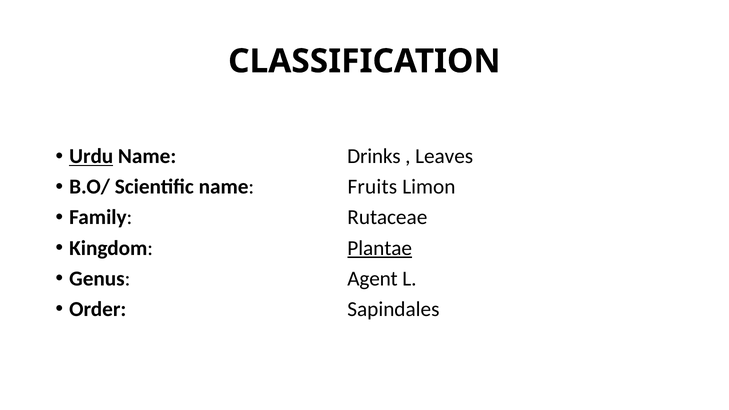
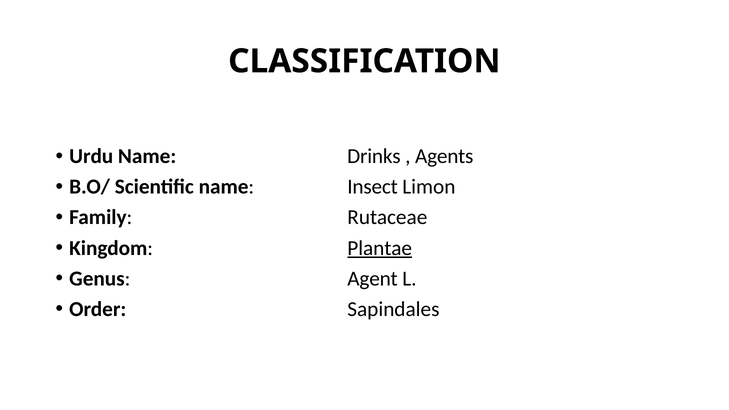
Urdu underline: present -> none (91, 156)
Leaves: Leaves -> Agents (444, 156)
Fruits: Fruits -> Insect (373, 187)
